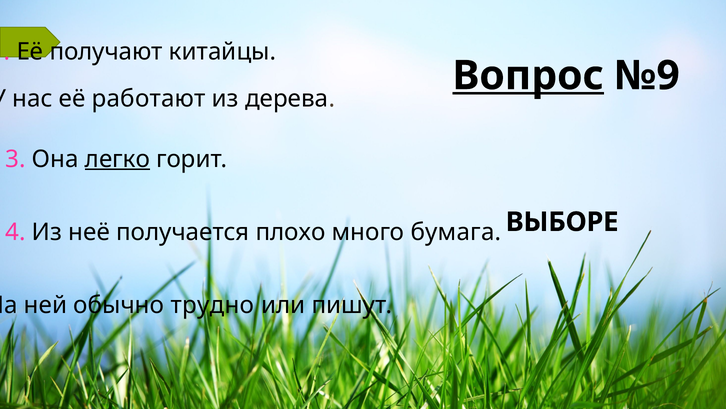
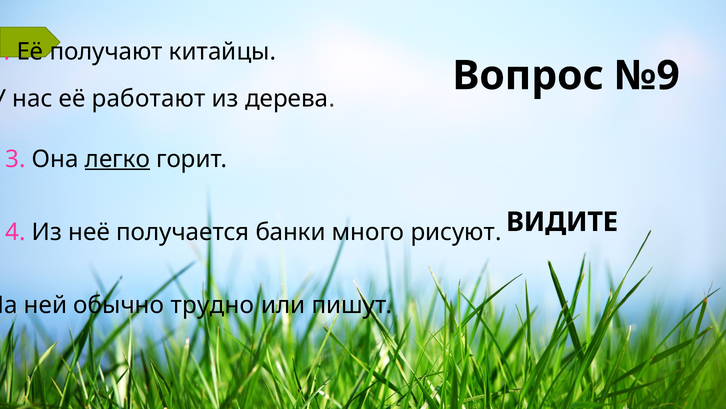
Вопрос underline: present -> none (528, 76)
ВЫБОРЕ: ВЫБОРЕ -> ВИДИТЕ (562, 222)
плохо: плохо -> банки (291, 232)
бумага: бумага -> рисуют (456, 232)
